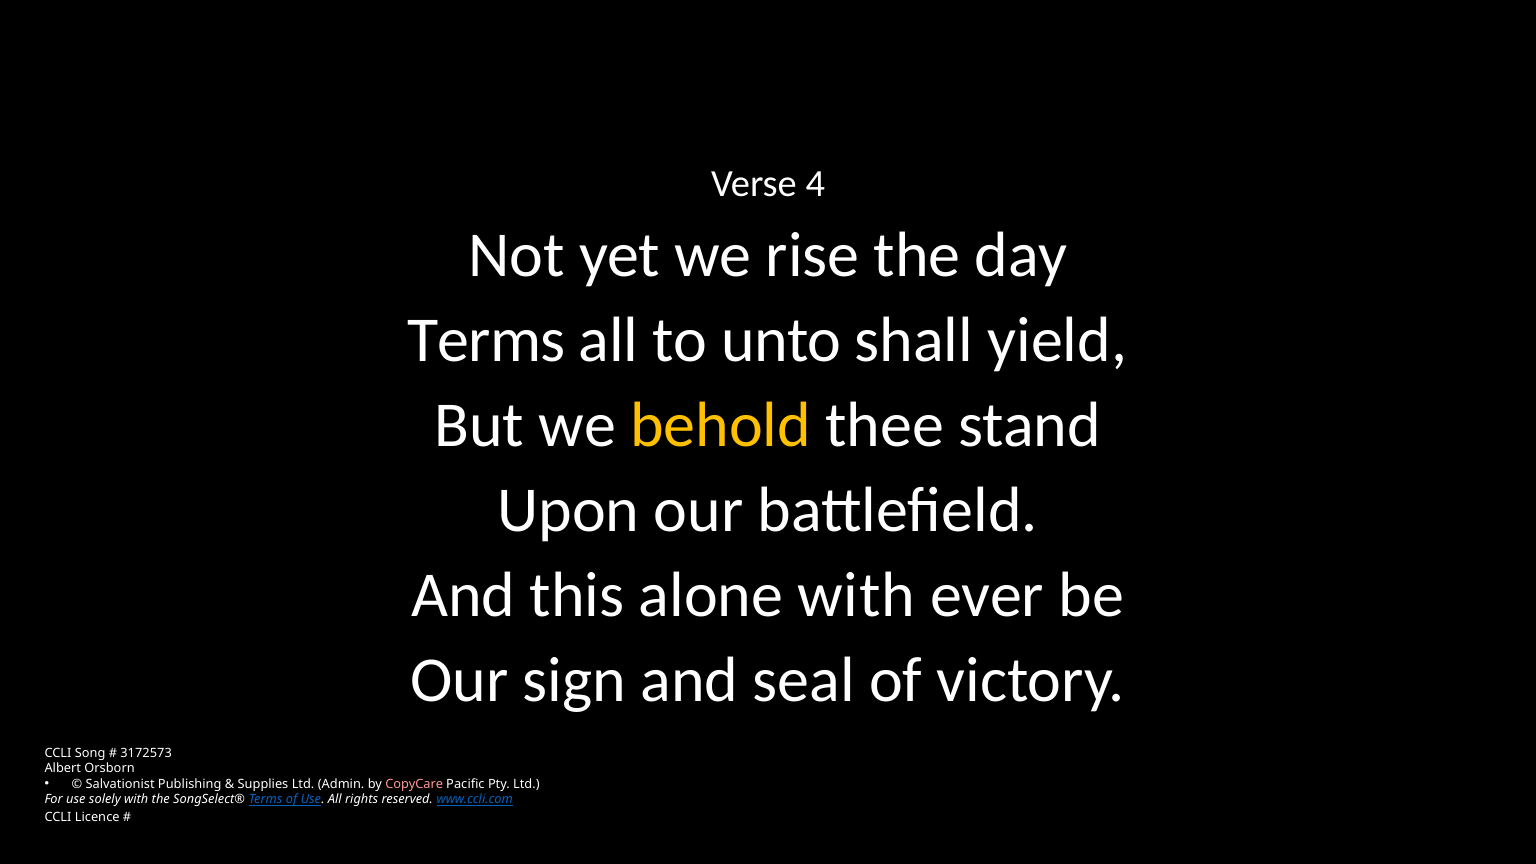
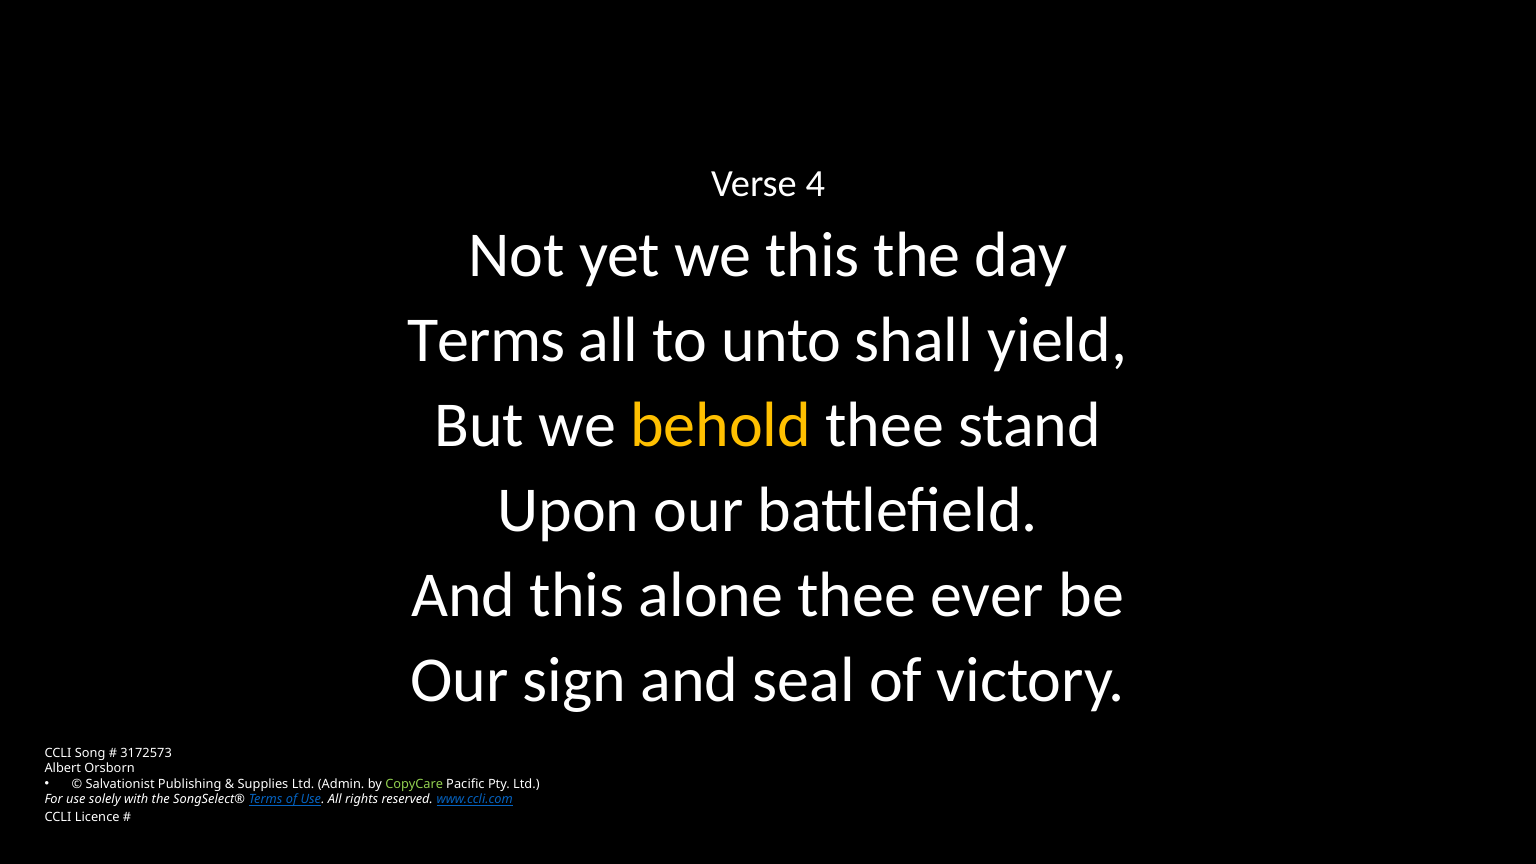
we rise: rise -> this (813, 255)
alone with: with -> thee (857, 596)
CopyCare colour: pink -> light green (414, 784)
